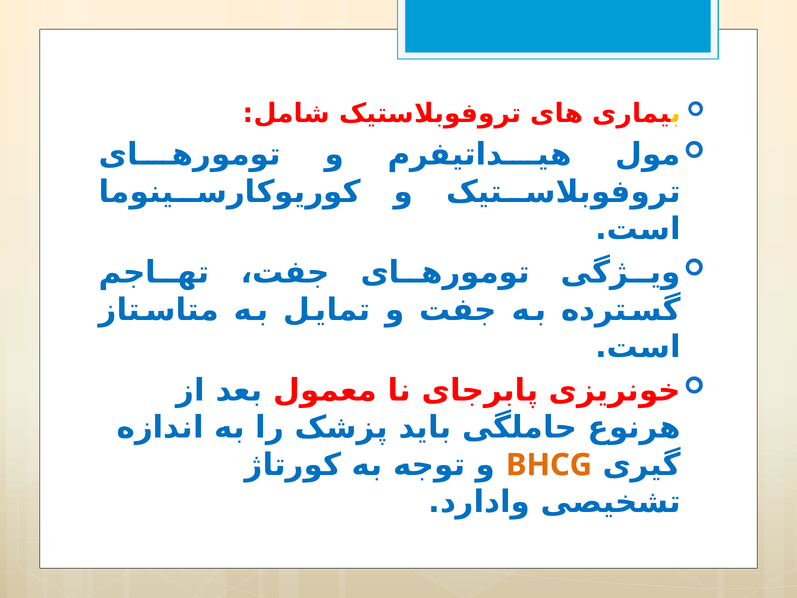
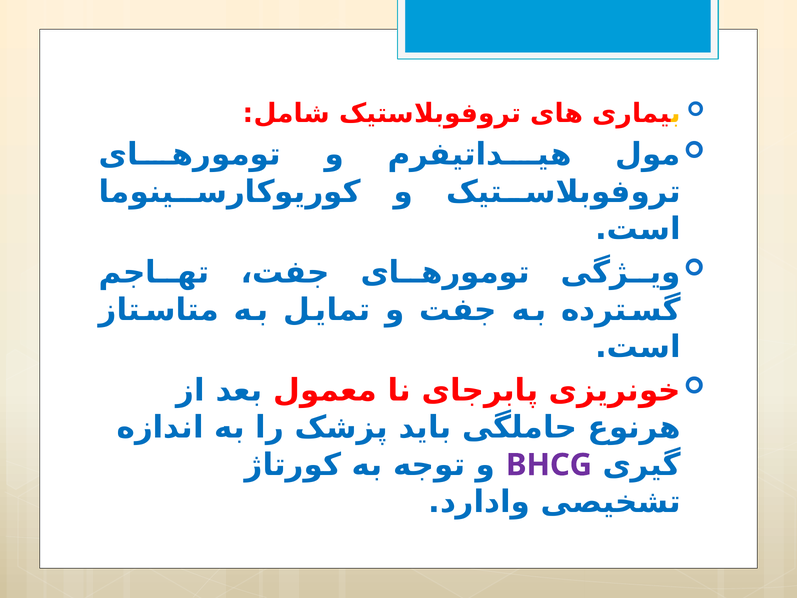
BHCG colour: orange -> purple (549, 465)
